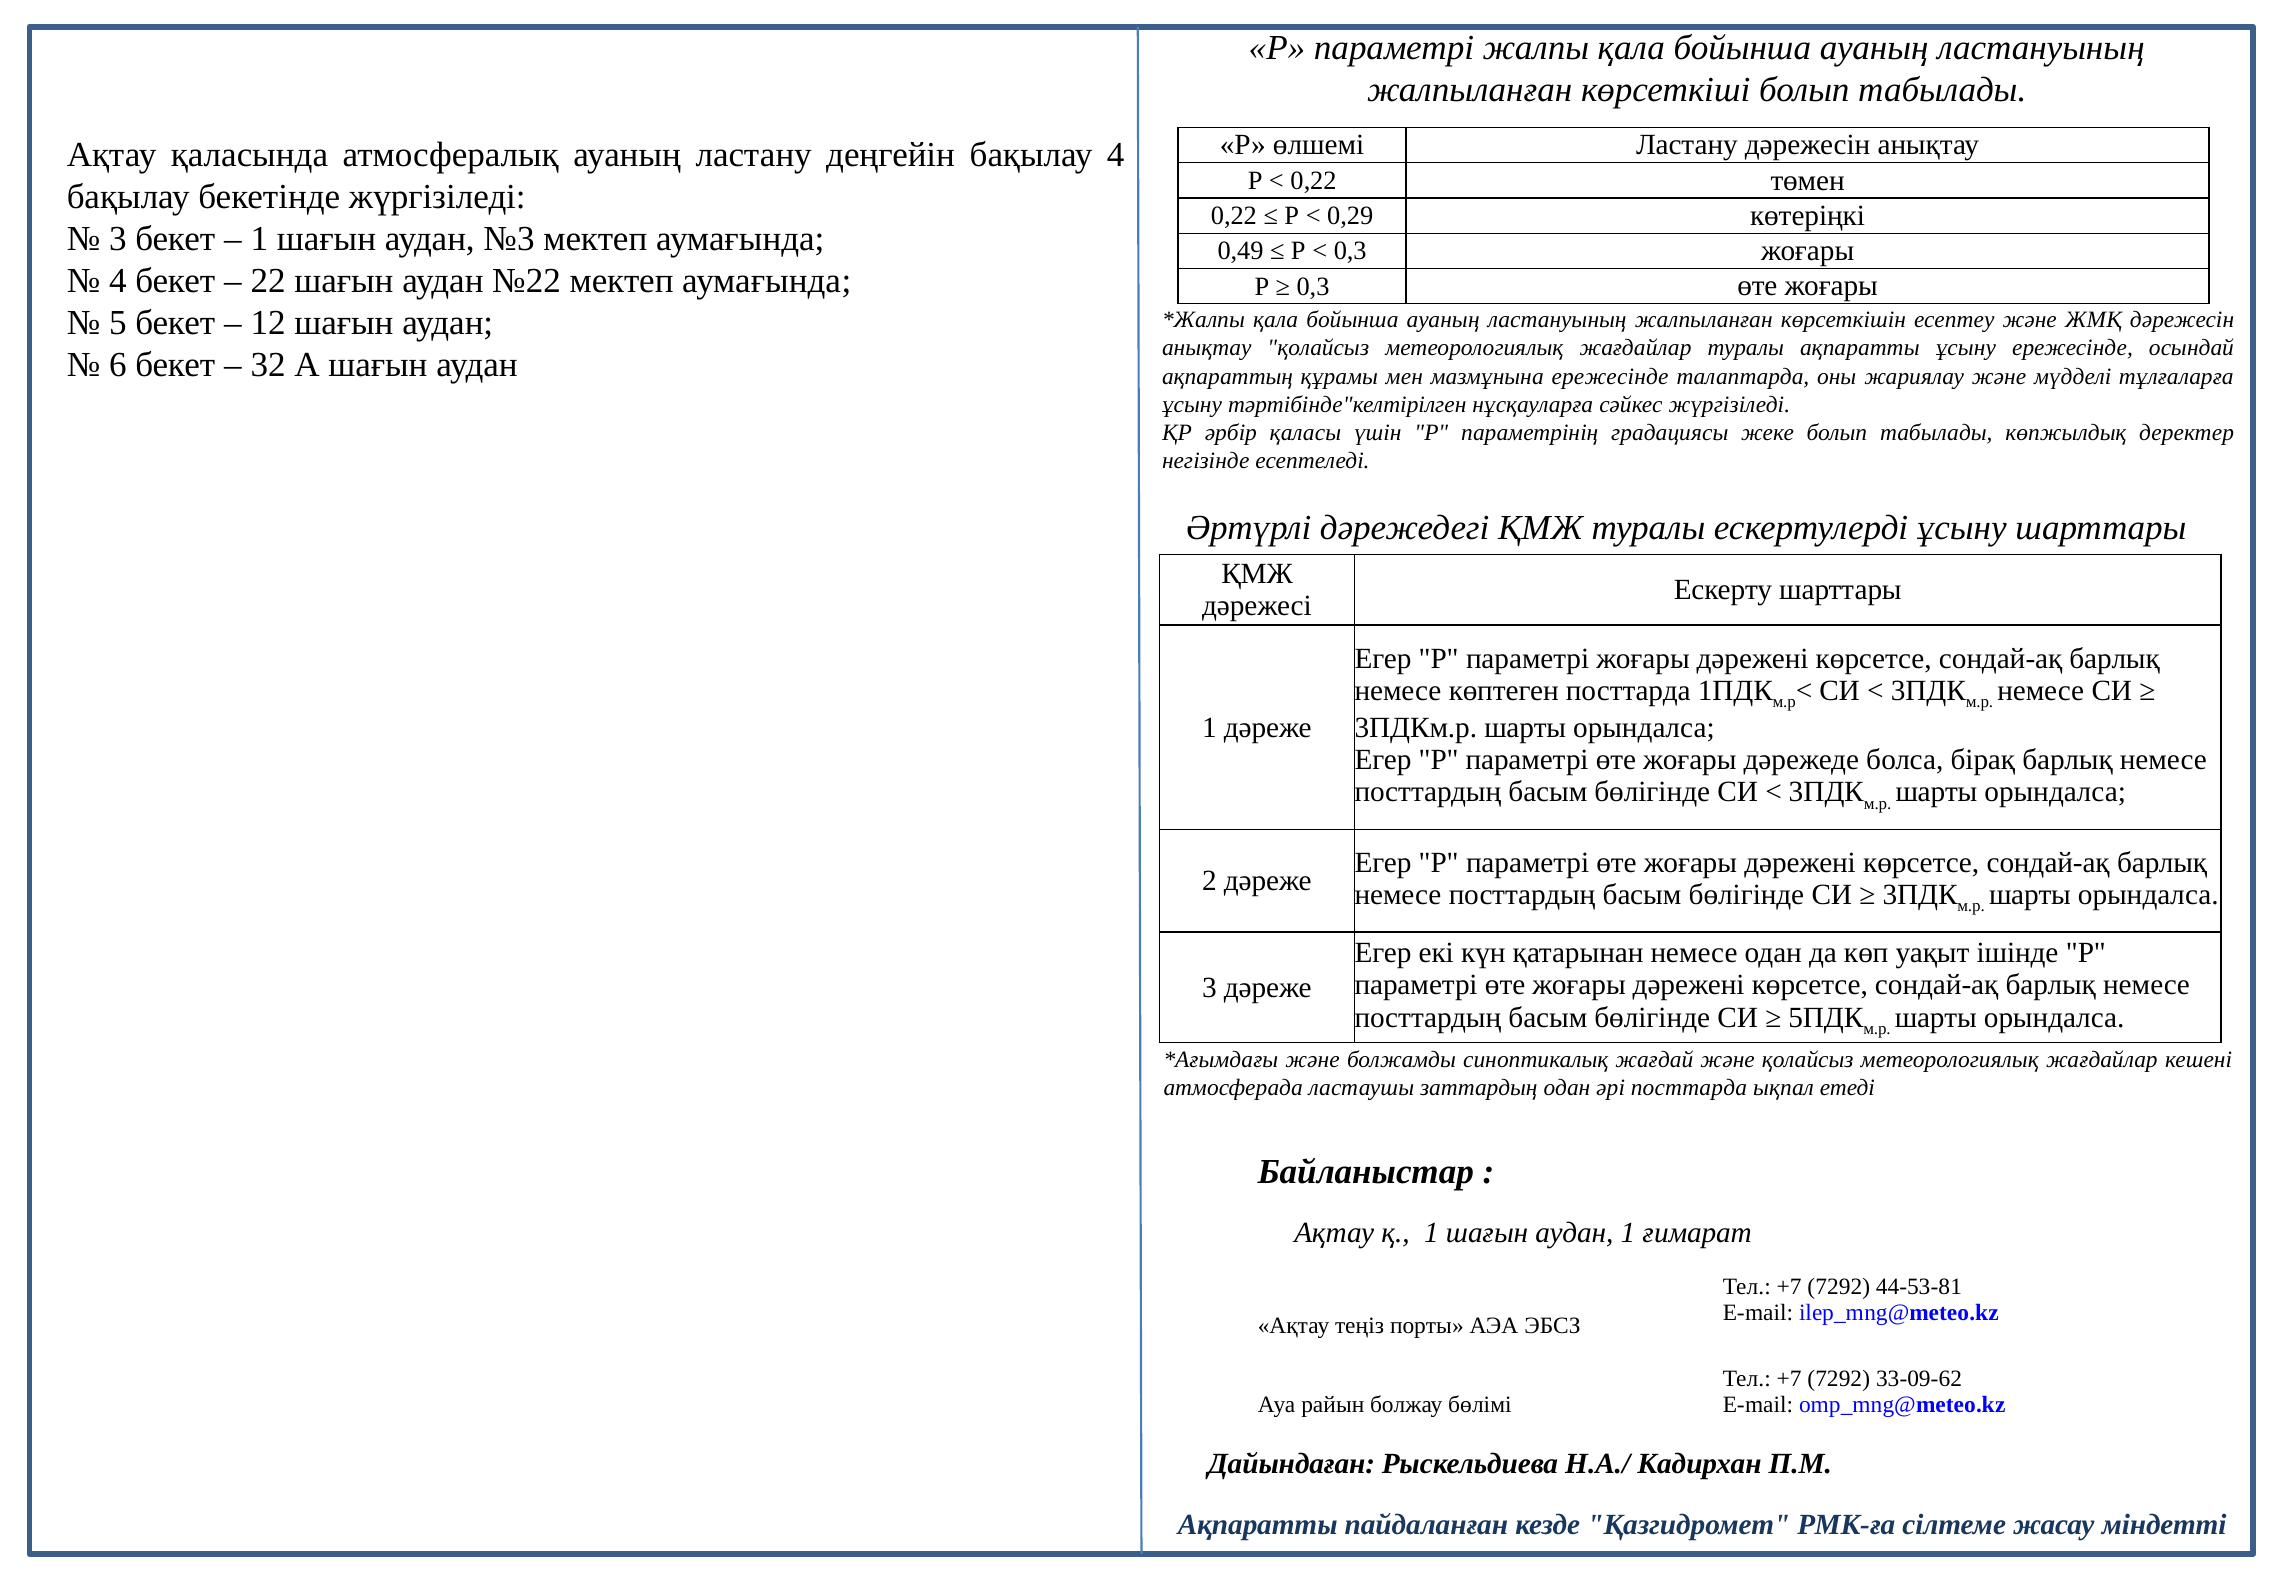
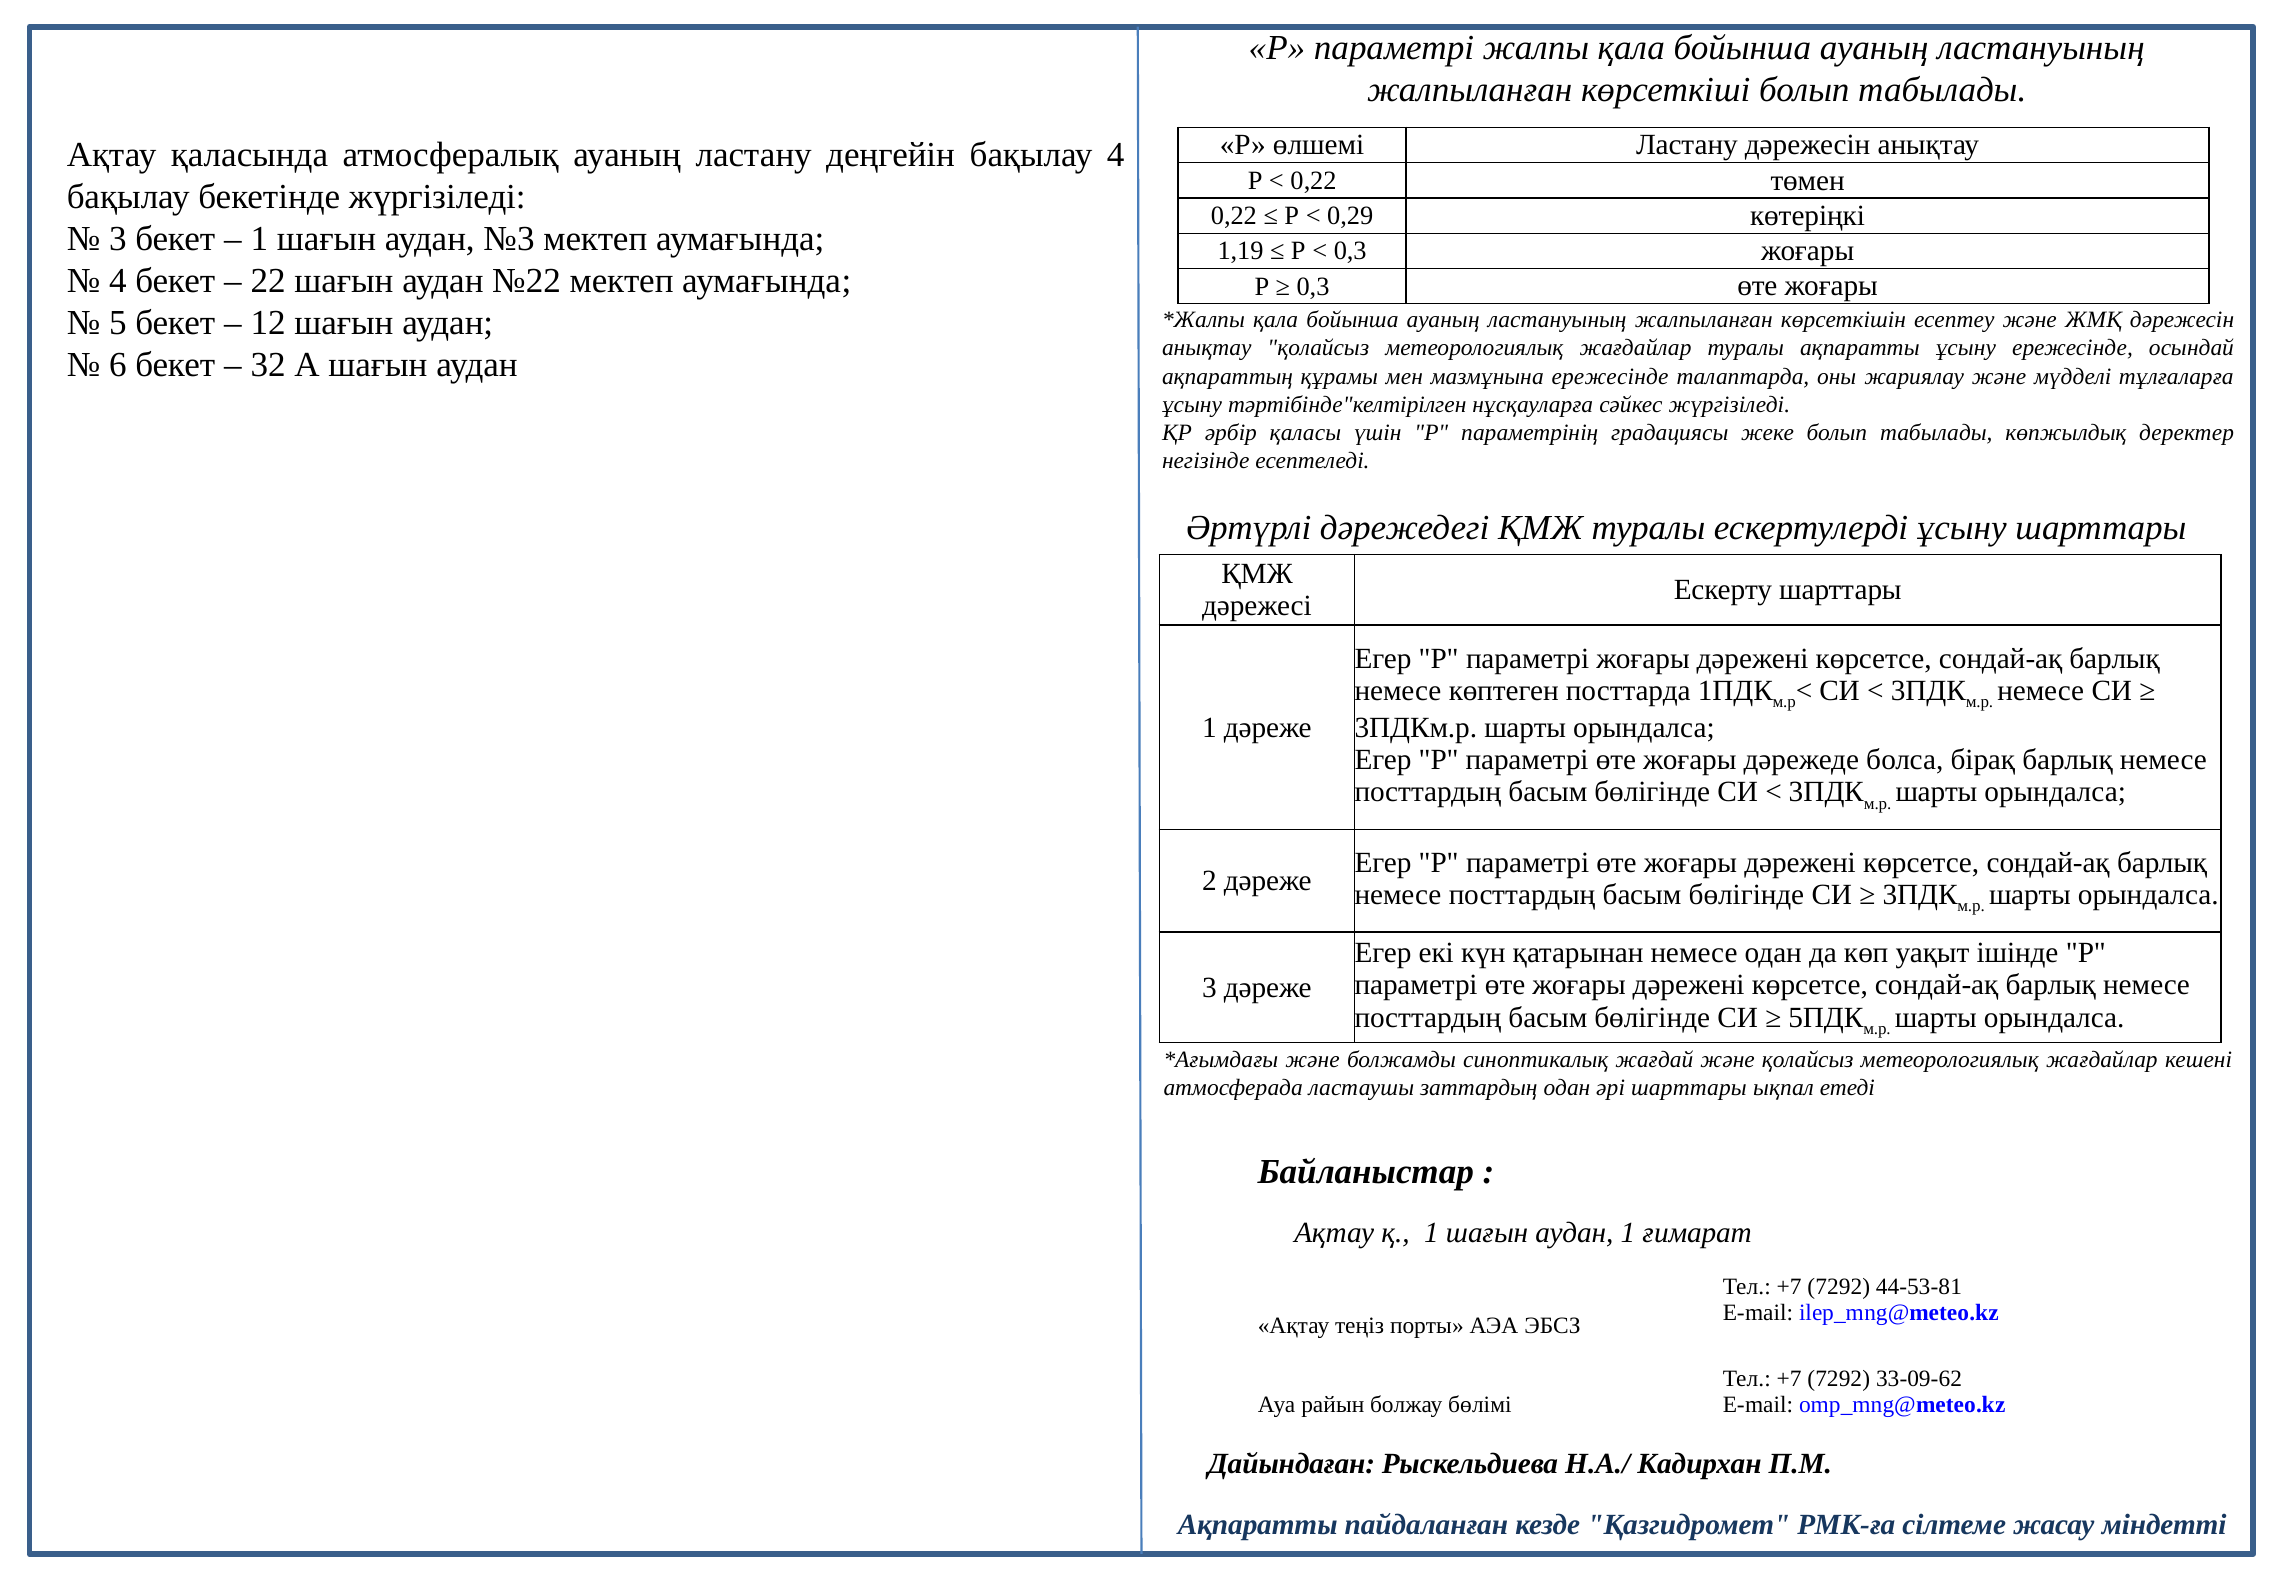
0,49: 0,49 -> 1,19 (1241, 251)
әрі посттарда: посттарда -> шарттары (1689, 1088)
